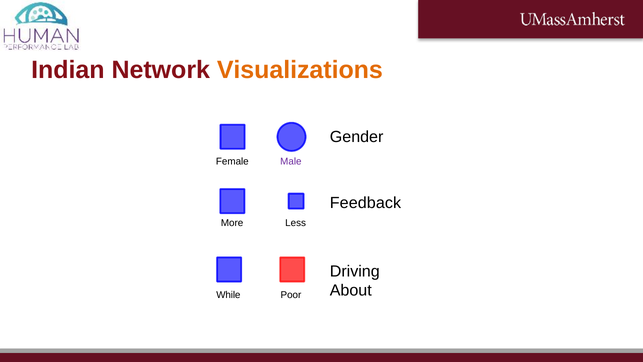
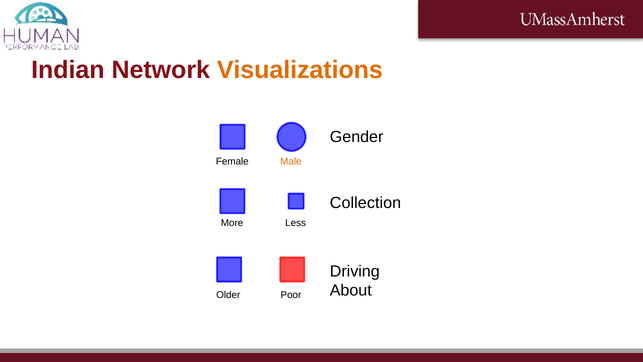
Male colour: purple -> orange (291, 161)
Feedback: Feedback -> Collection (365, 203)
While: While -> Older (228, 295)
